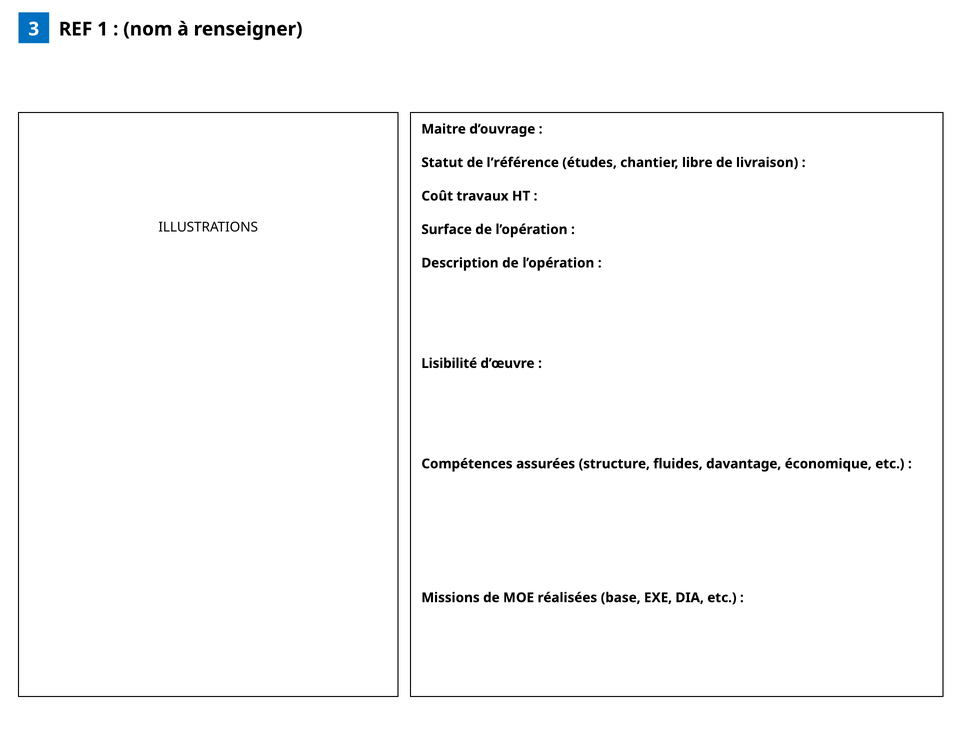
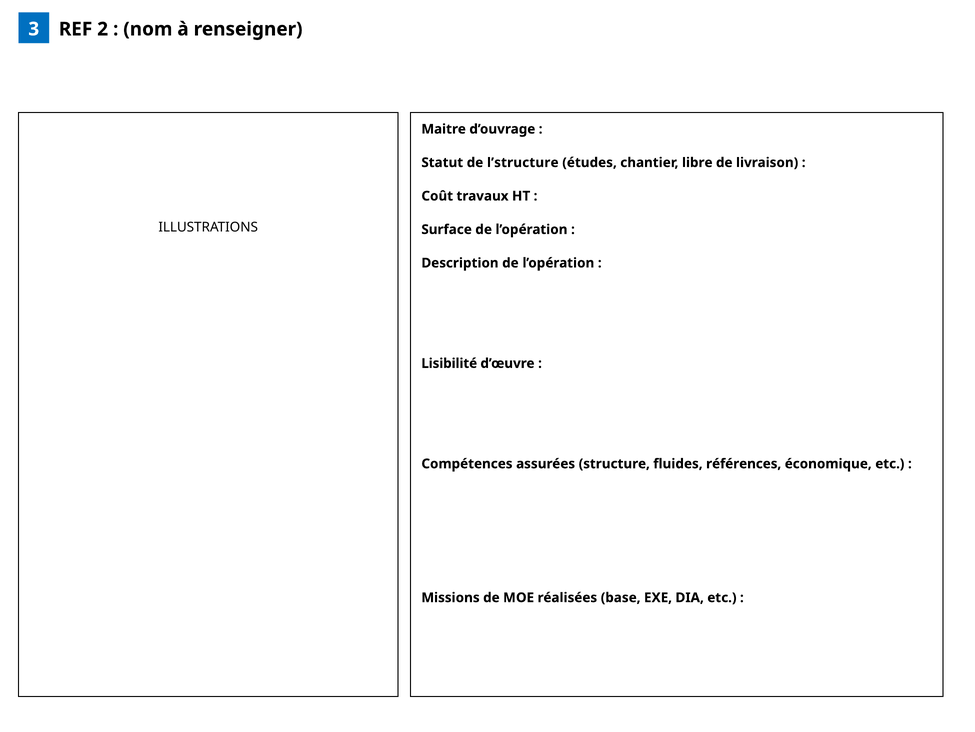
1: 1 -> 2 (103, 29)
l’référence: l’référence -> l’structure (523, 162)
davantage: davantage -> références (744, 463)
